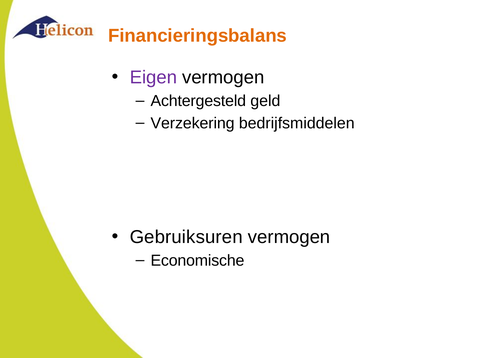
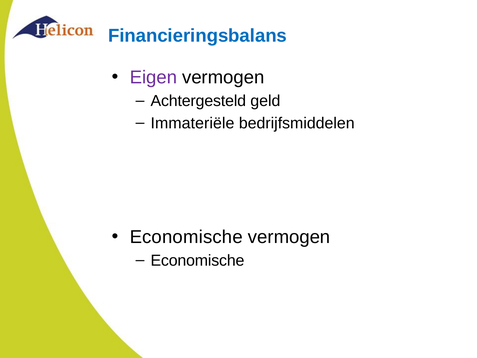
Financieringsbalans colour: orange -> blue (197, 36)
Verzekering: Verzekering -> Immateriële (192, 123)
Gebruiksuren: Gebruiksuren -> Economische (186, 237)
